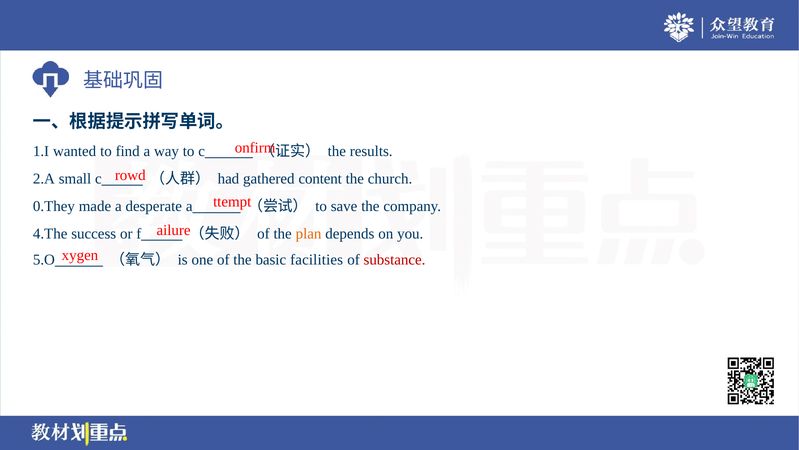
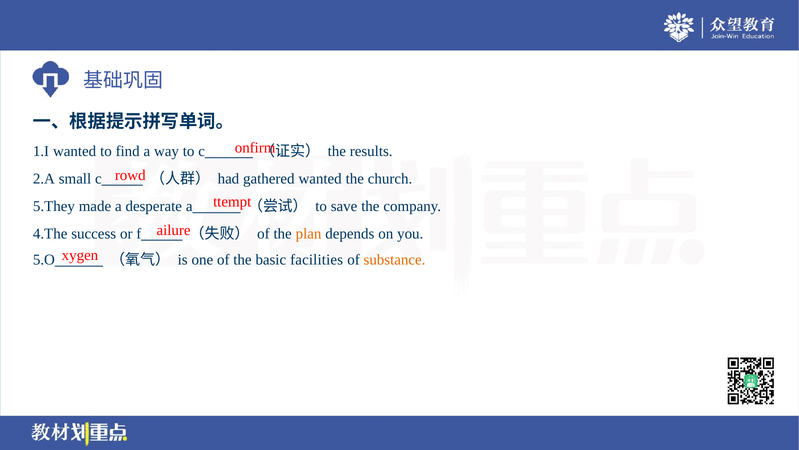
gathered content: content -> wanted (320, 179)
0.They: 0.They -> 5.They (54, 206)
substance colour: red -> orange (395, 259)
